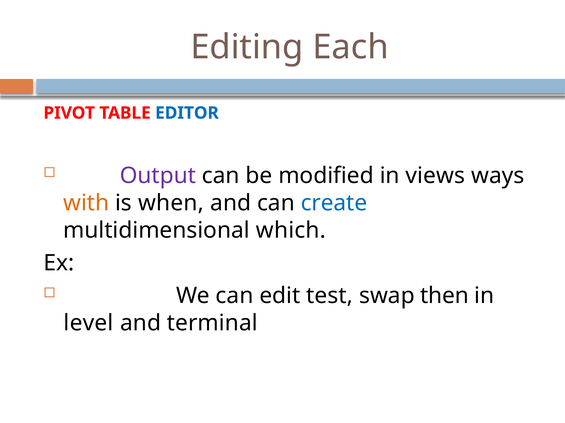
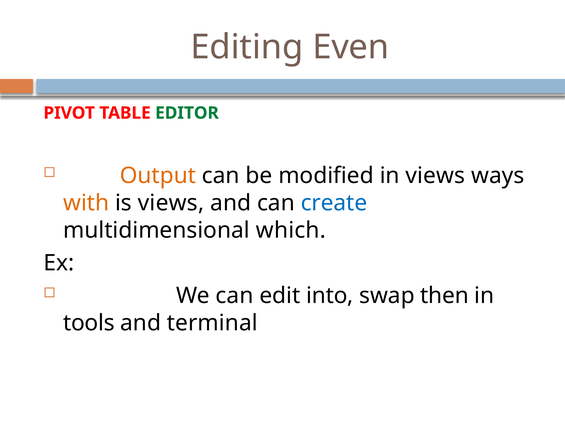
Each: Each -> Even (351, 47)
EDITOR colour: blue -> green (187, 113)
Output colour: purple -> orange (158, 176)
is when: when -> views (171, 203)
test: test -> into (330, 296)
level: level -> tools (89, 324)
